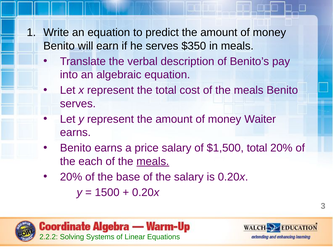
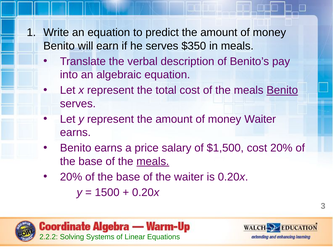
Benito underline: none -> present (282, 90)
$1,500 total: total -> cost (257, 148)
each: each -> base (90, 161)
the salary: salary -> waiter (189, 177)
